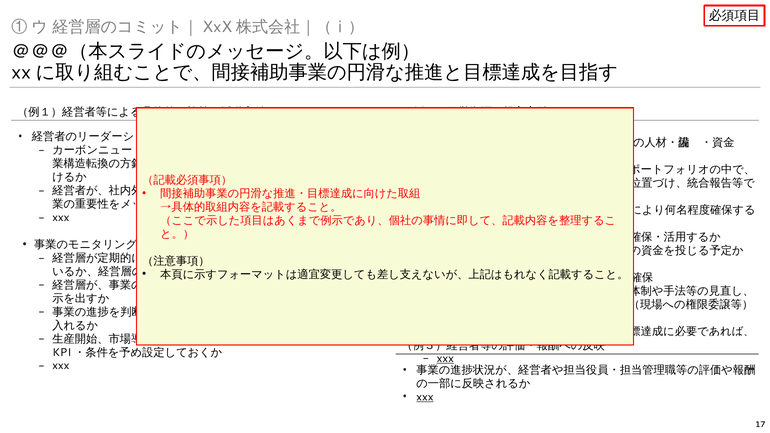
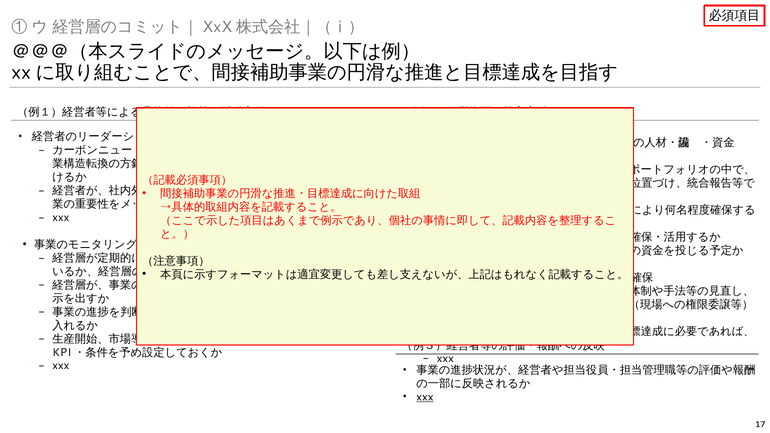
xxx underline: present -> none (445, 358)
